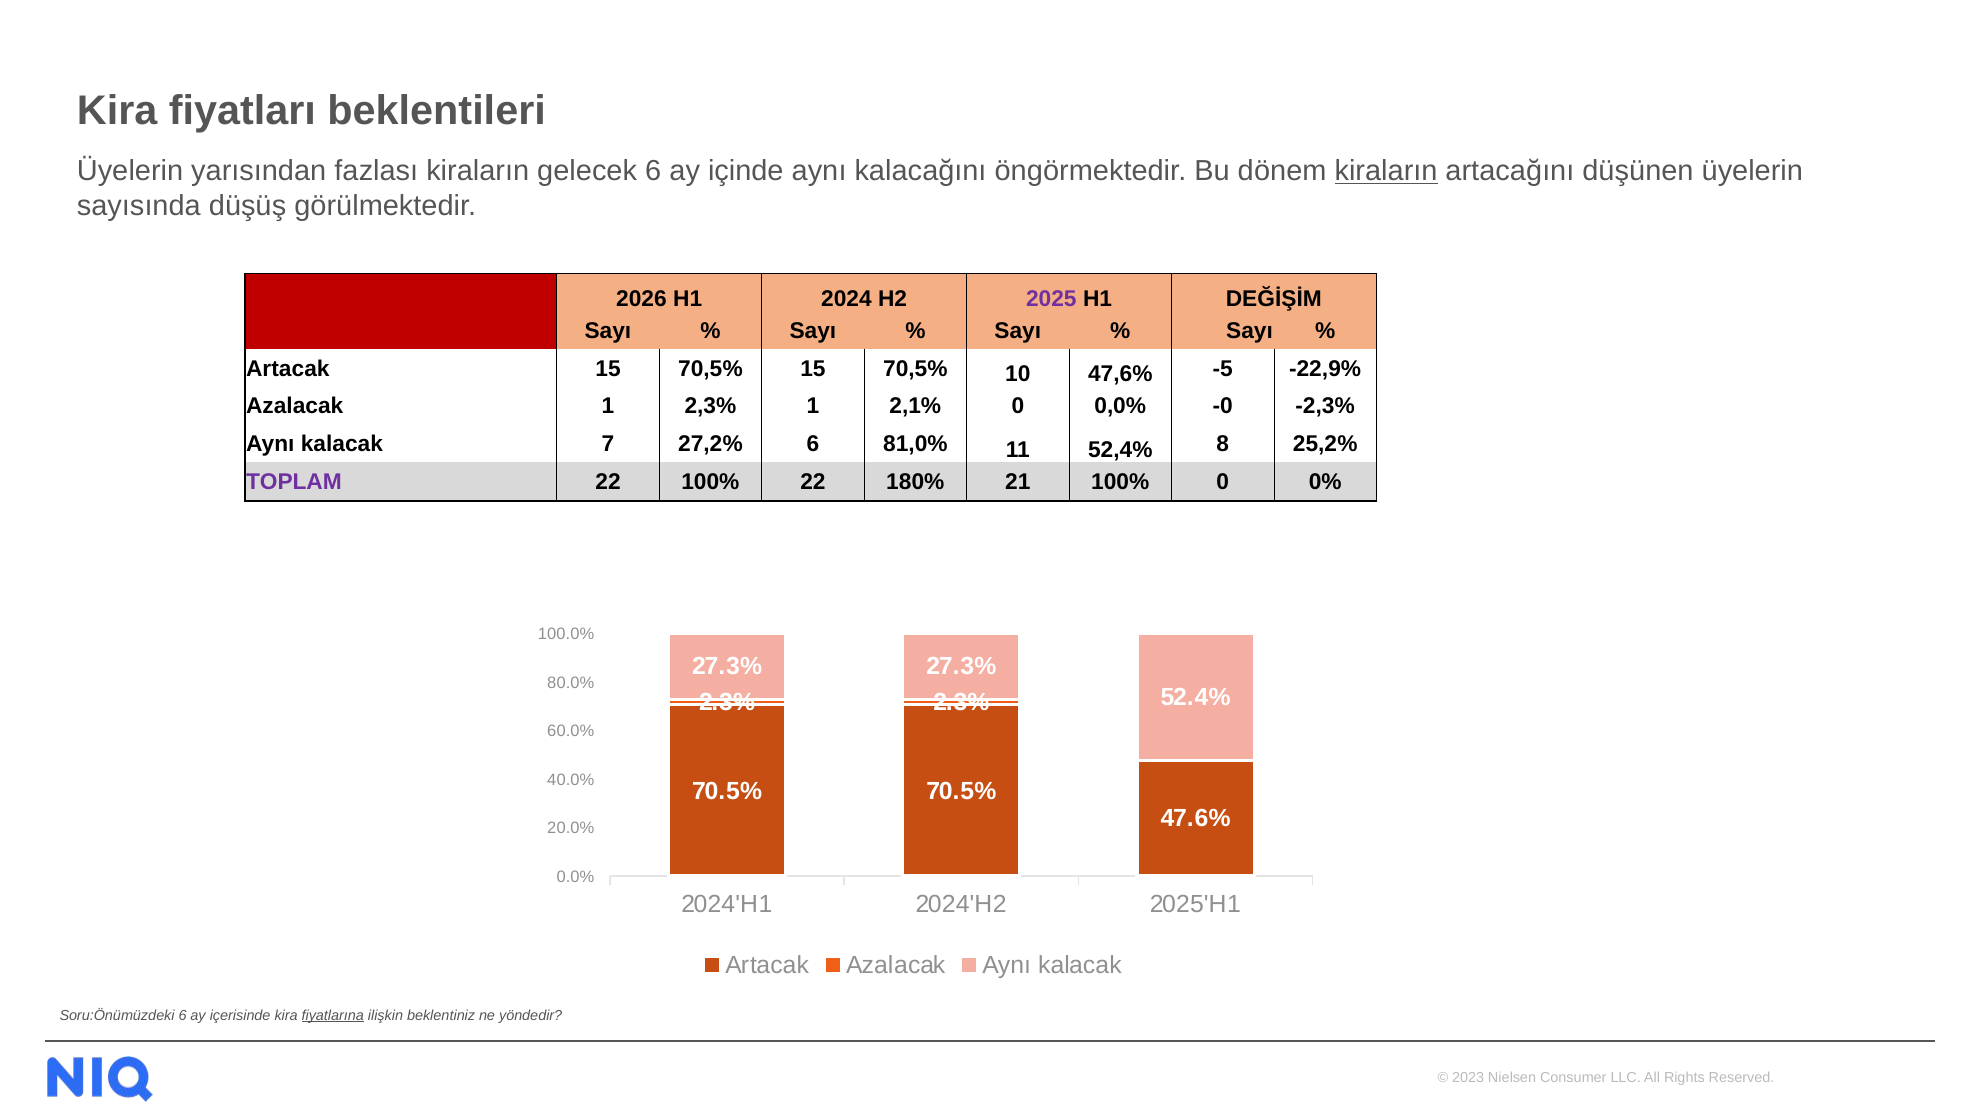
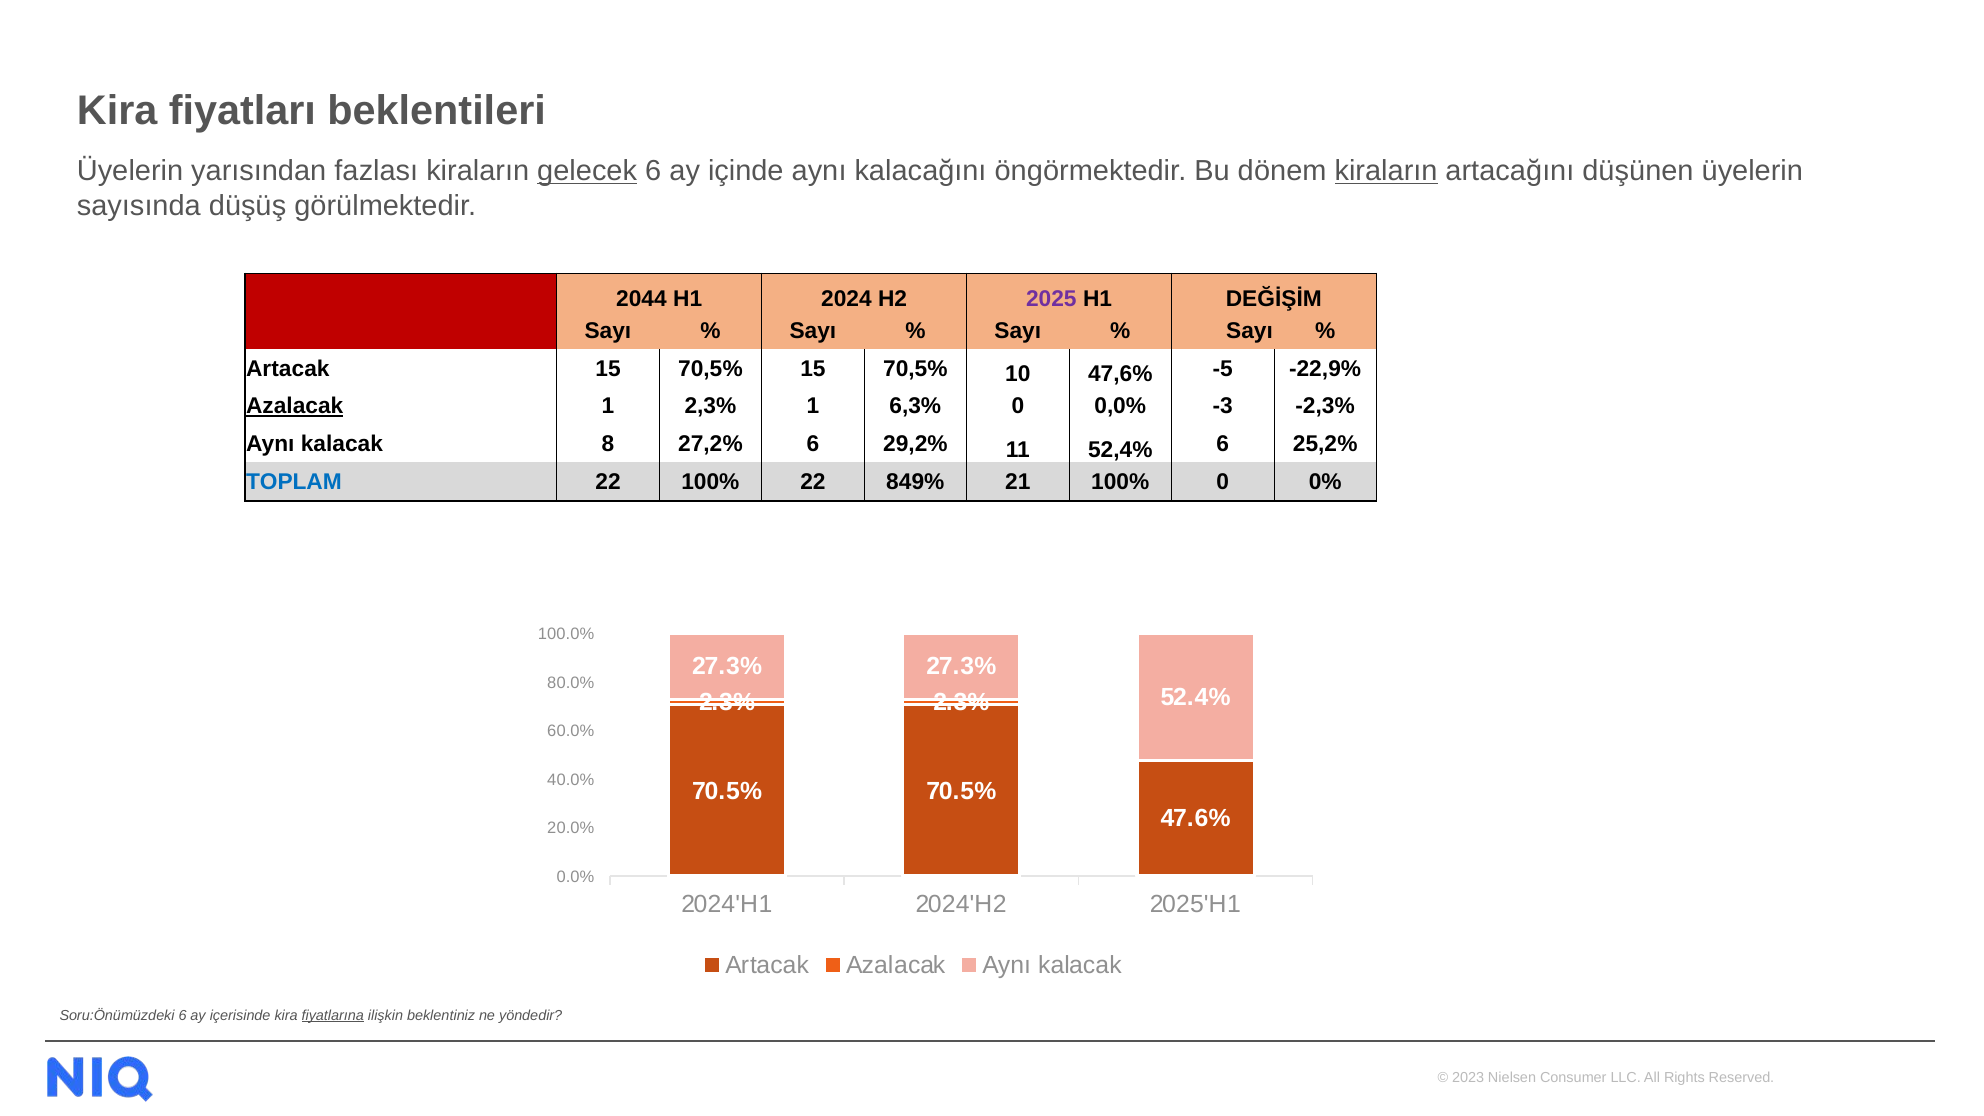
gelecek underline: none -> present (587, 171)
2026: 2026 -> 2044 (641, 299)
Azalacak underline: none -> present (295, 406)
2,1%: 2,1% -> 6,3% (915, 406)
-0: -0 -> -3 (1223, 406)
7: 7 -> 8 (608, 444)
81,0%: 81,0% -> 29,2% (915, 444)
52,4% 8: 8 -> 6 (1223, 444)
TOPLAM colour: purple -> blue (294, 482)
180%: 180% -> 849% (915, 482)
